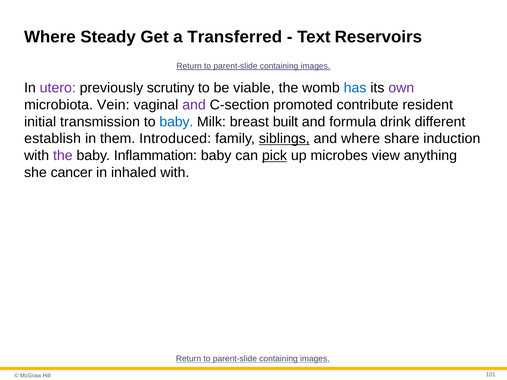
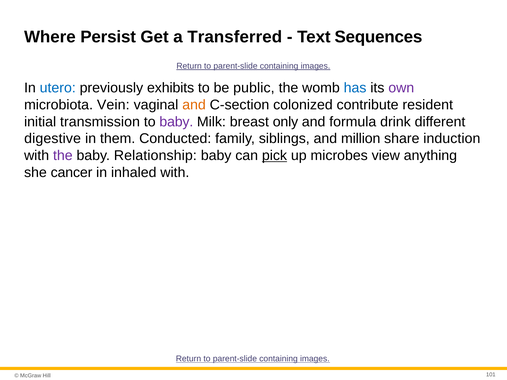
Steady: Steady -> Persist (108, 37)
Reservoirs: Reservoirs -> Sequences (378, 37)
utero colour: purple -> blue (58, 88)
scrutiny: scrutiny -> exhibits (171, 88)
viable: viable -> public (254, 88)
and colour: purple -> orange (194, 105)
promoted: promoted -> colonized (303, 105)
baby colour: blue -> purple (176, 122)
built: built -> only (286, 122)
establish: establish -> digestive (53, 139)
Introduced: Introduced -> Conducted (175, 139)
siblings underline: present -> none (284, 139)
and where: where -> million (361, 139)
Inflammation: Inflammation -> Relationship (155, 156)
